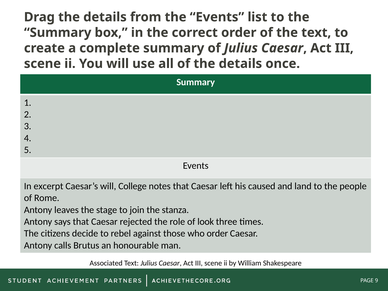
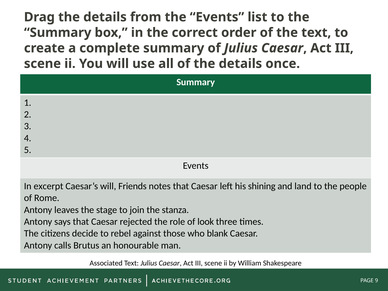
College: College -> Friends (132, 186)
caused: caused -> shining (262, 186)
who order: order -> blank (217, 233)
